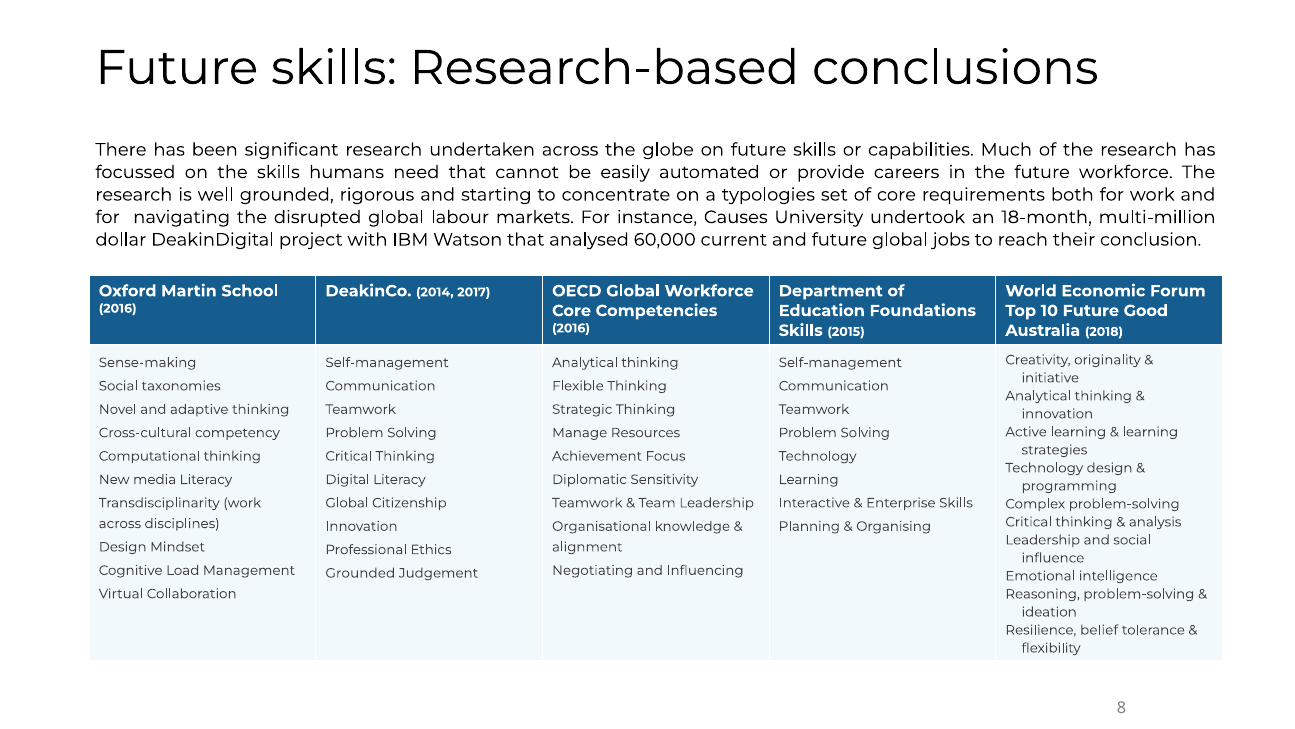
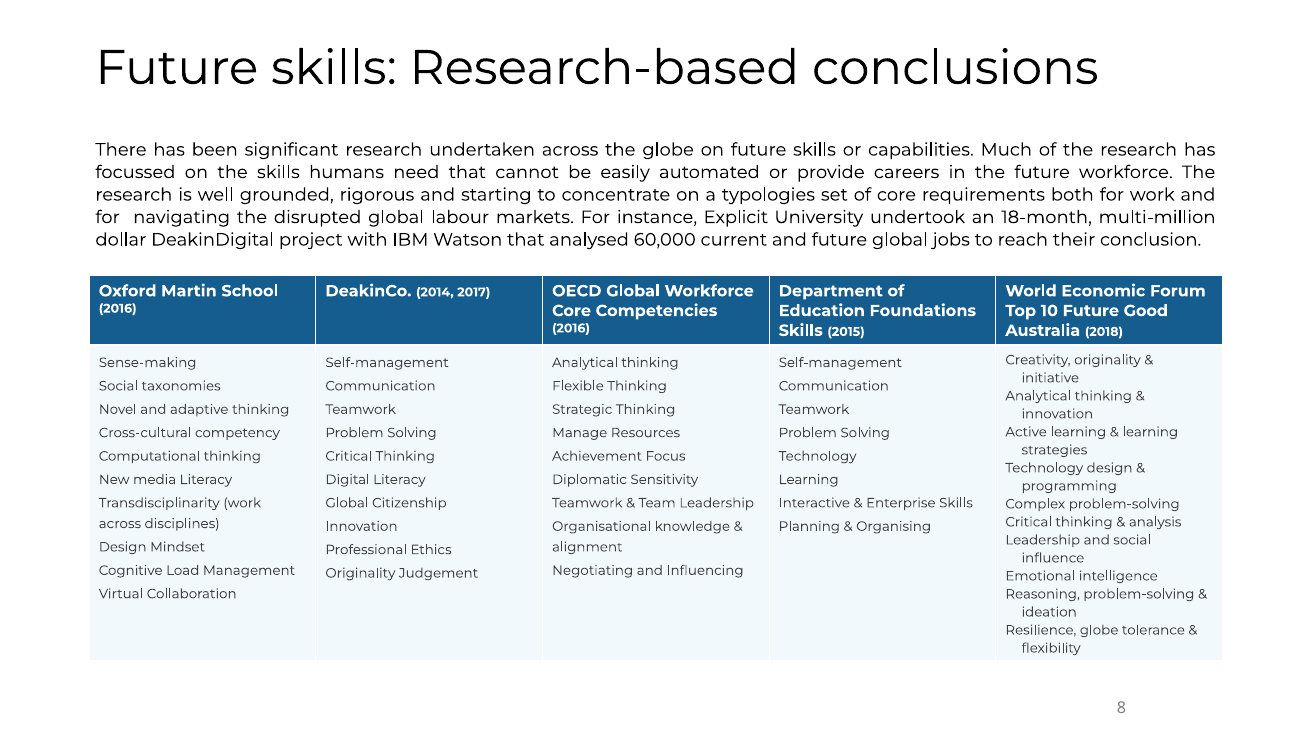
Causes: Causes -> Explicit (736, 217)
Grounded: Grounded -> Originality (360, 573)
Resilience belief: belief -> globe (1099, 630)
